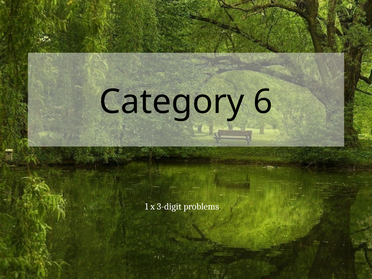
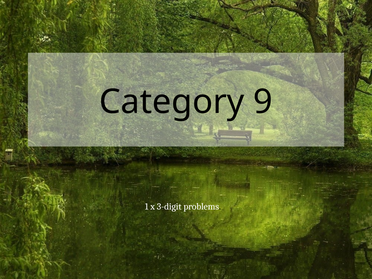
6: 6 -> 9 (263, 102)
